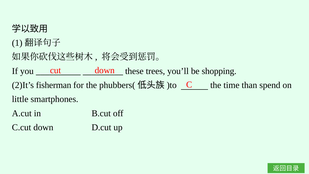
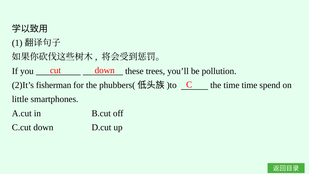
shopping: shopping -> pollution (219, 71)
time than: than -> time (249, 85)
